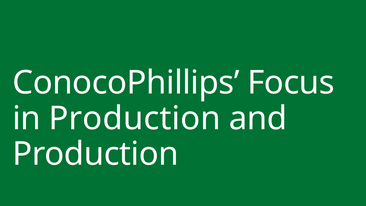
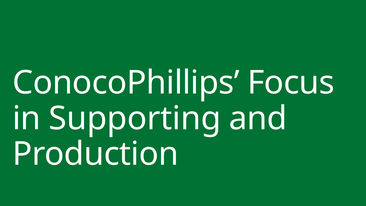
in Production: Production -> Supporting (135, 118)
